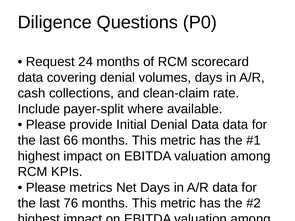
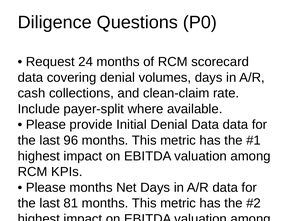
66: 66 -> 96 (71, 141)
Please metrics: metrics -> months (91, 188)
76: 76 -> 81 (71, 203)
